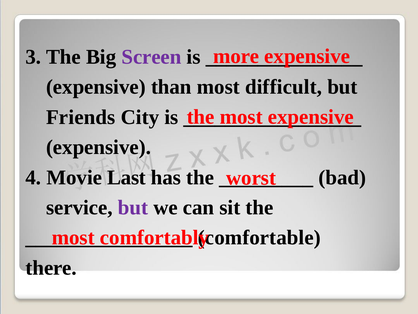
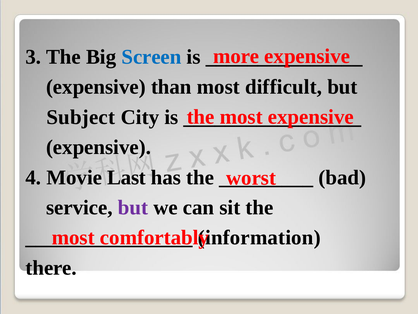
Screen colour: purple -> blue (151, 57)
Friends: Friends -> Subject (81, 117)
comfortable: comfortable -> information (259, 237)
